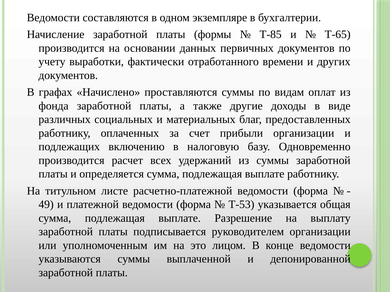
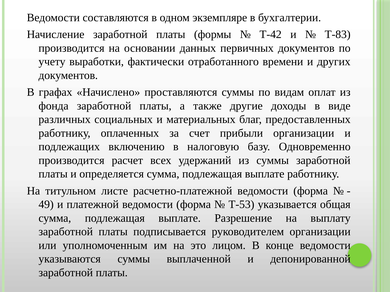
Т-85: Т-85 -> Т-42 (271, 34)
Т-65: Т-65 -> Т-83 (338, 34)
